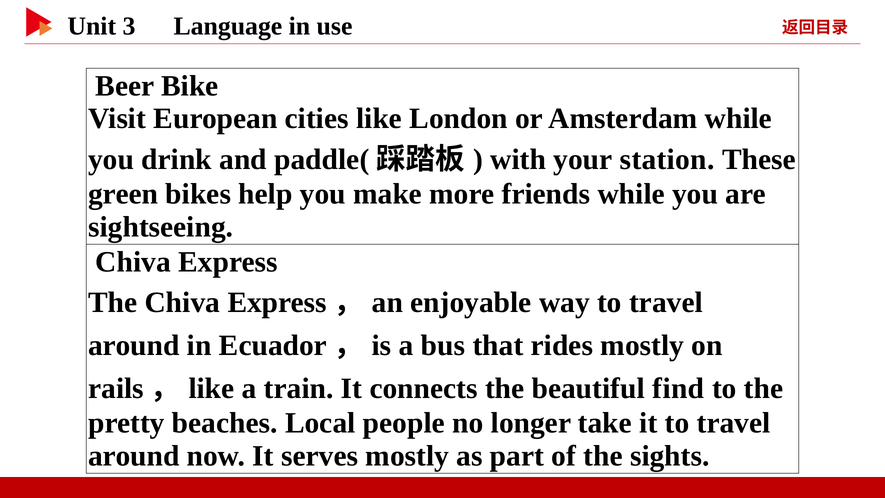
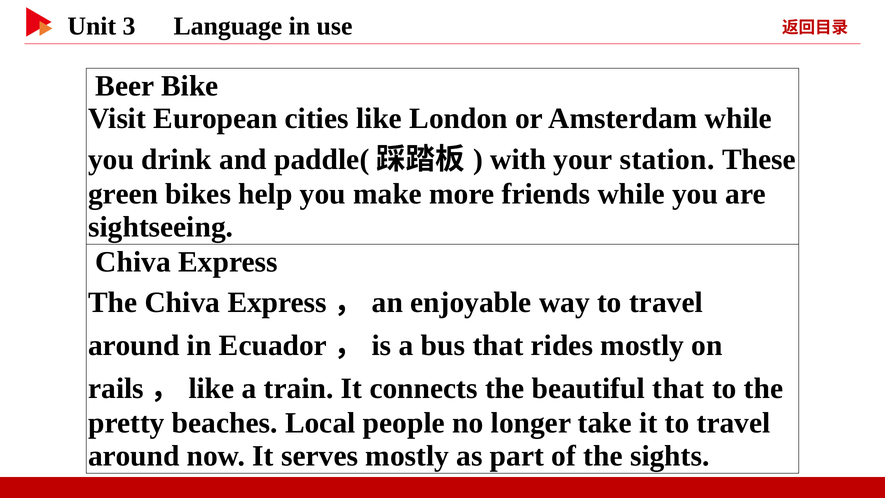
beautiful find: find -> that (678, 388)
